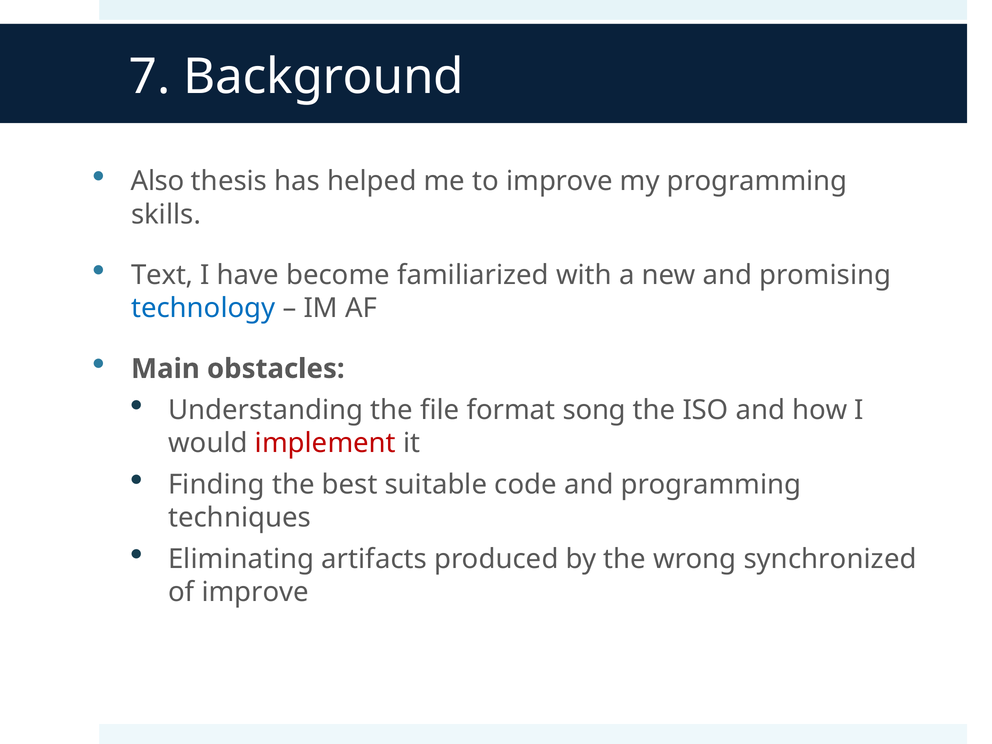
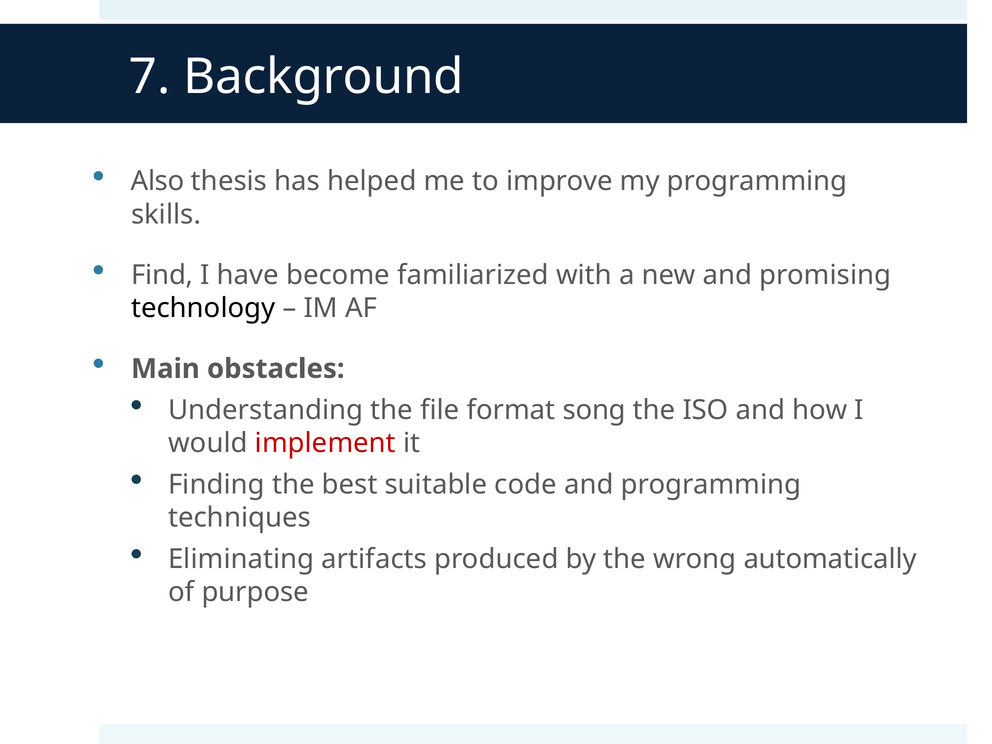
Text: Text -> Find (162, 275)
technology colour: blue -> black (203, 308)
synchronized: synchronized -> automatically (830, 559)
of improve: improve -> purpose (255, 592)
